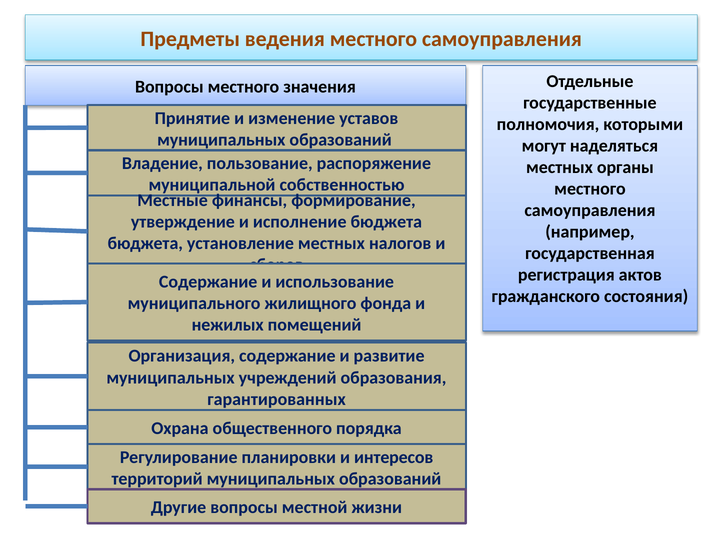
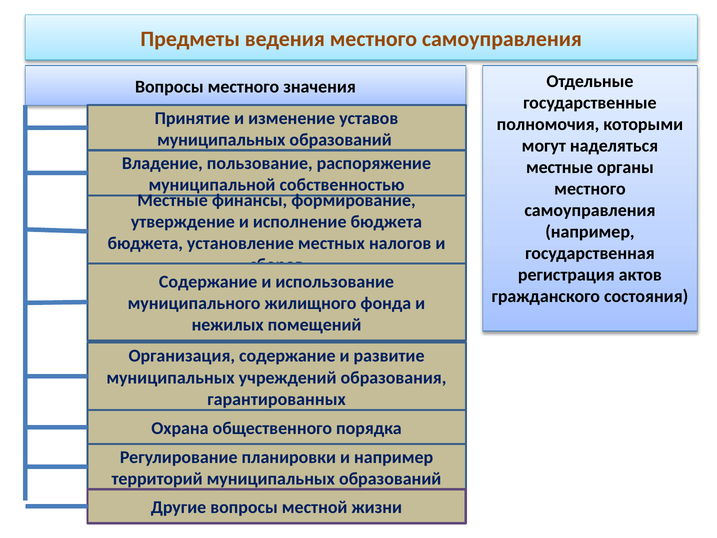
местных: местных -> местные (560, 167)
и интересов: интересов -> например (394, 457)
